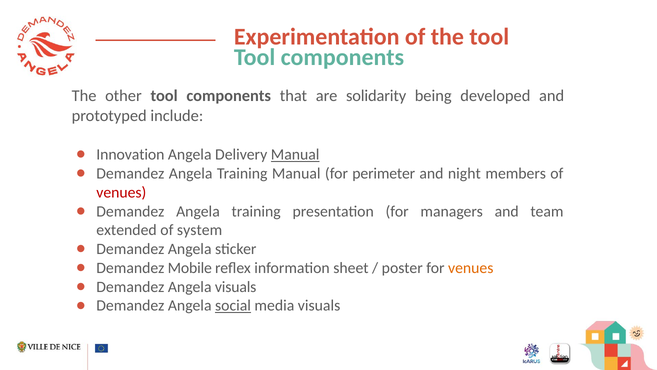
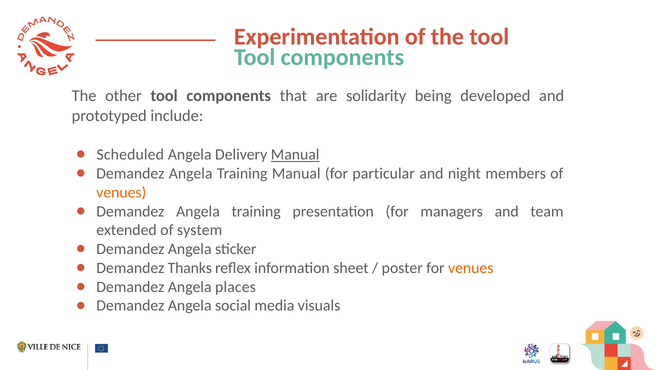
Innovation: Innovation -> Scheduled (130, 154)
perimeter: perimeter -> particular (384, 173)
venues colour: red -> orange (121, 192)
Mobile: Mobile -> Thanks (190, 268)
Angela visuals: visuals -> places (235, 287)
social underline: present -> none (233, 305)
